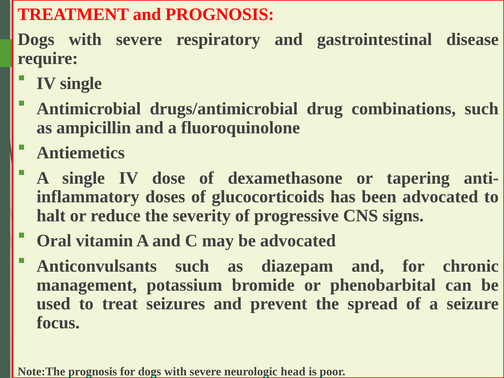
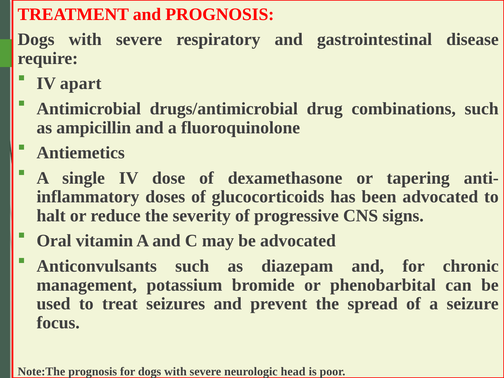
IV single: single -> apart (81, 83)
